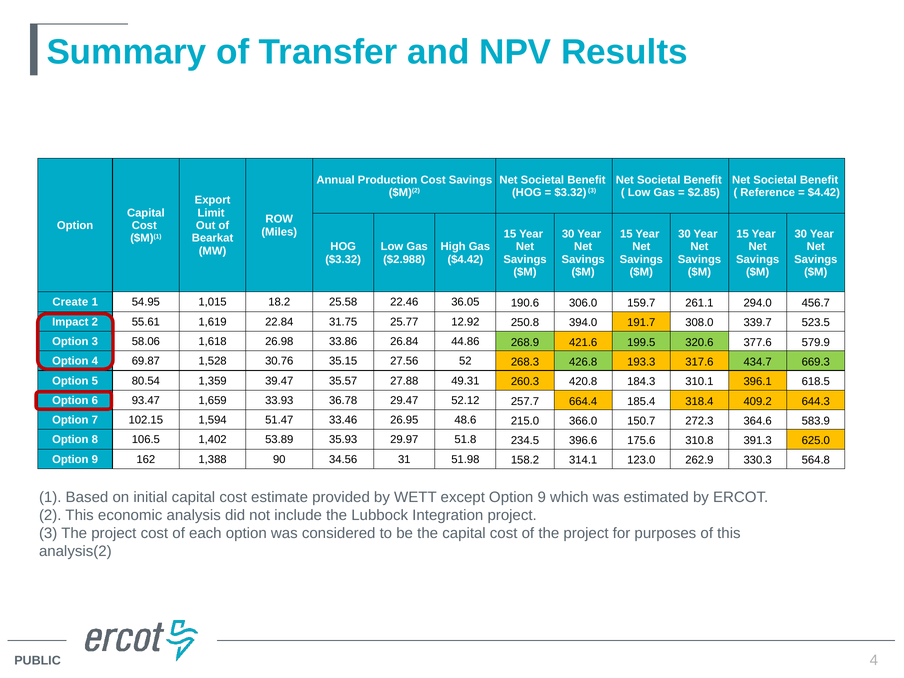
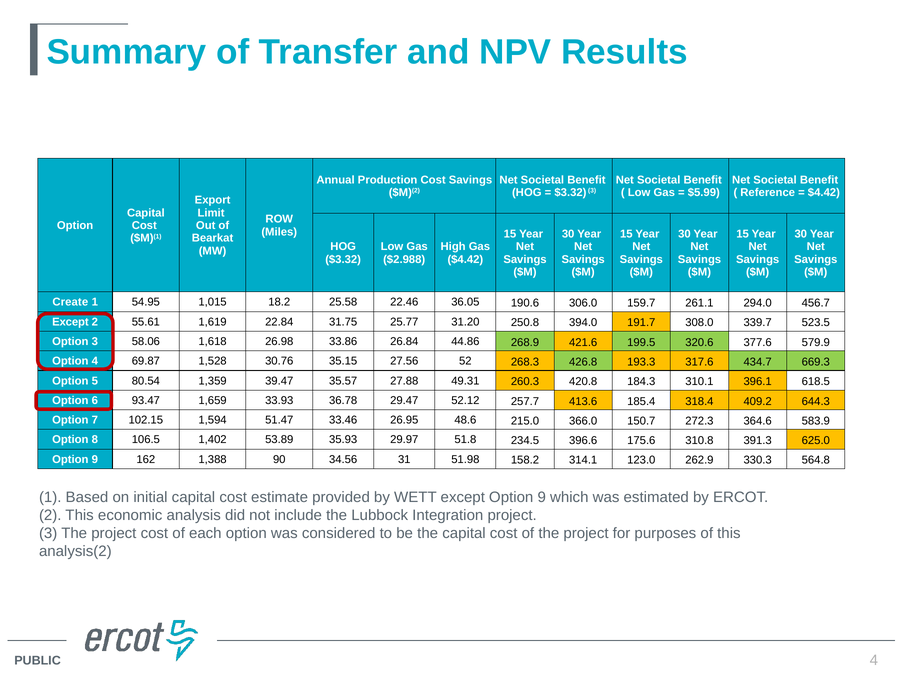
$2.85: $2.85 -> $5.99 (704, 193)
Impact: Impact -> Except (70, 322)
12.92: 12.92 -> 31.20 (465, 322)
664.4: 664.4 -> 413.6 (583, 401)
